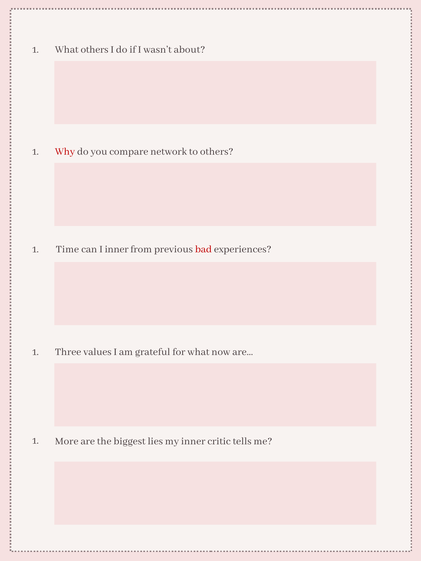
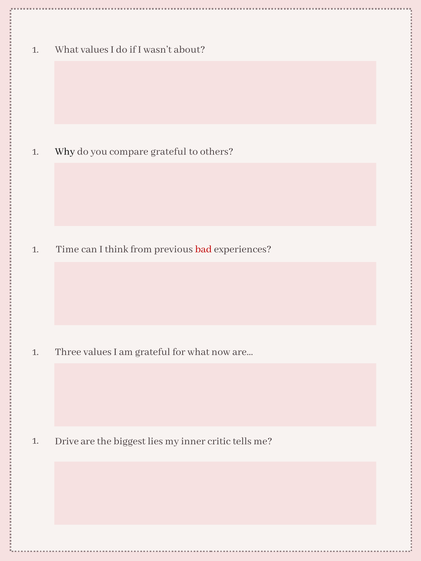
What others: others -> values (95, 49)
Why colour: red -> black (65, 151)
compare network: network -> grateful (169, 151)
I inner: inner -> think (117, 249)
More: More -> Drive (67, 441)
